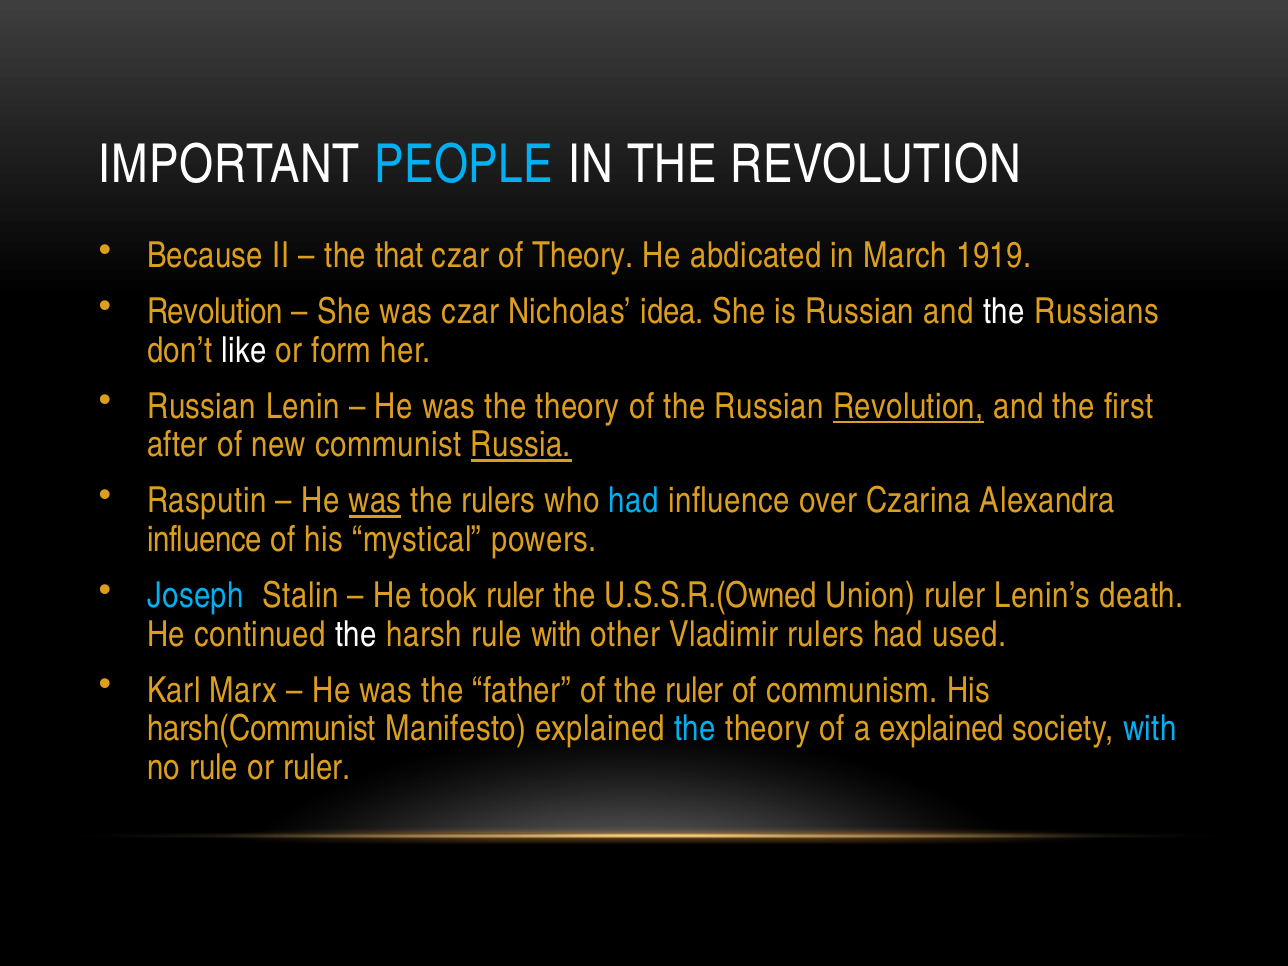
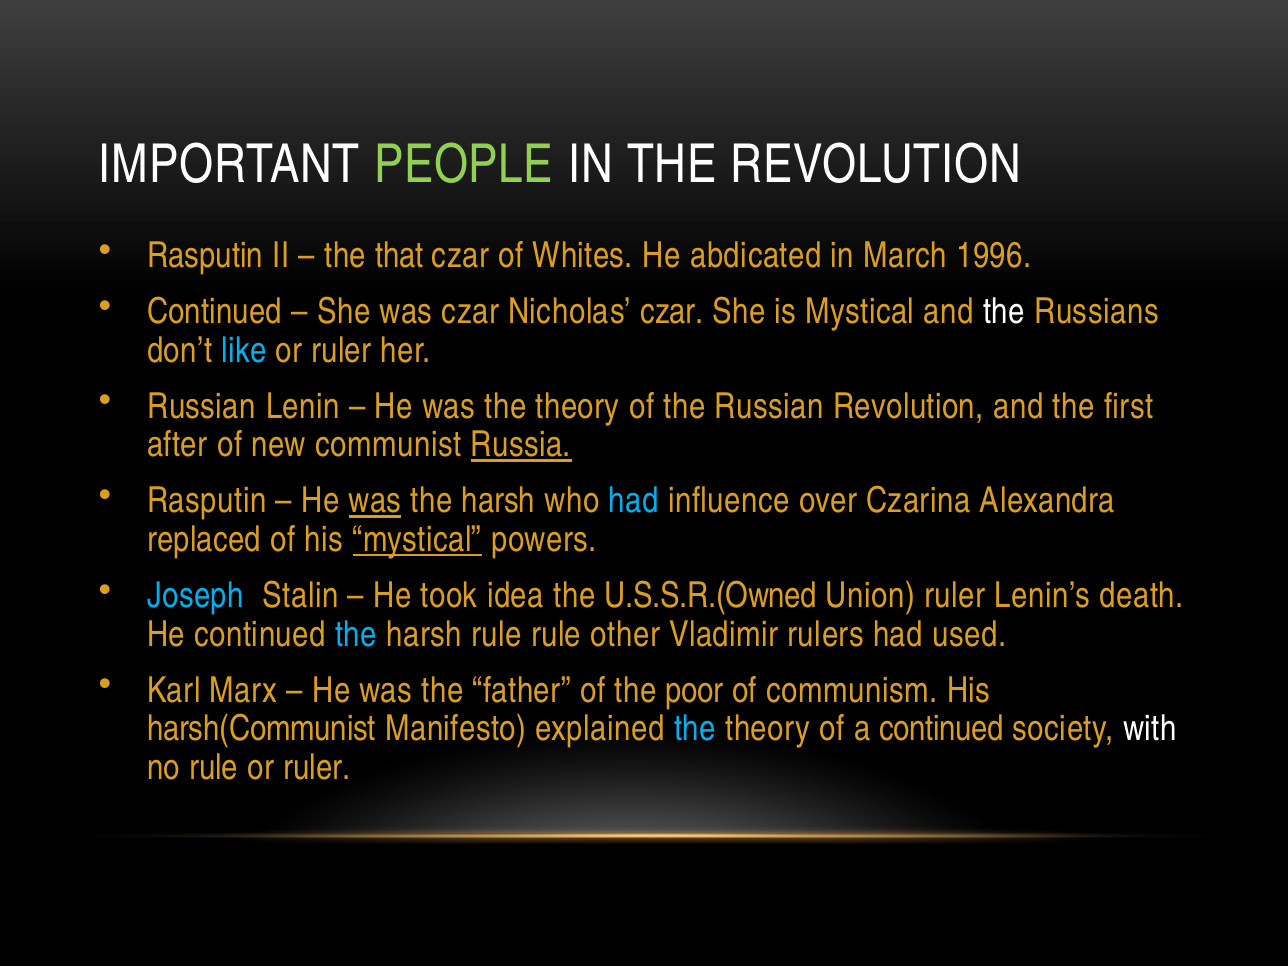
PEOPLE colour: light blue -> light green (464, 165)
Because: Because -> Rasputin (205, 256)
of Theory: Theory -> Whites (583, 256)
1919: 1919 -> 1996 (994, 256)
Revolution: Revolution -> Continued (215, 312)
Nicholas idea: idea -> czar (672, 312)
is Russian: Russian -> Mystical (860, 312)
like colour: white -> light blue (244, 350)
form: form -> ruler (341, 350)
Revolution underline: present -> none (908, 406)
rulers: rulers -> harsh (499, 501)
influence: influence -> replaced (204, 540)
mystical underline: none -> present (417, 540)
took ruler: ruler -> idea (515, 596)
the colour: white -> light blue (356, 634)
rule with: with -> rule (556, 634)
the ruler: ruler -> poor (694, 690)
a explained: explained -> continued (942, 729)
with colour: light blue -> white (1150, 729)
